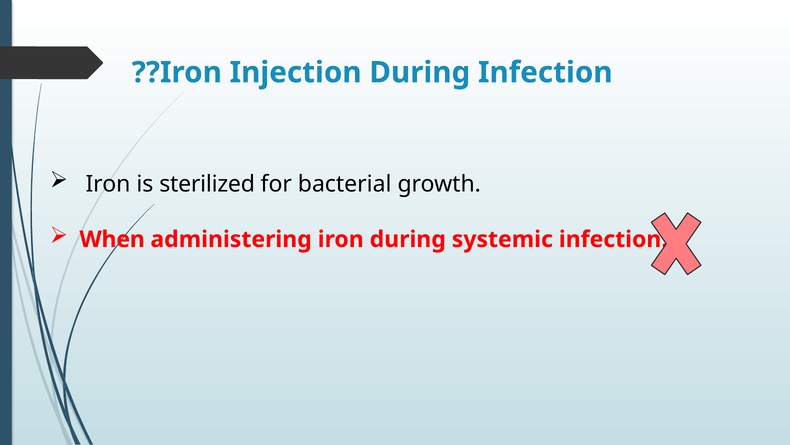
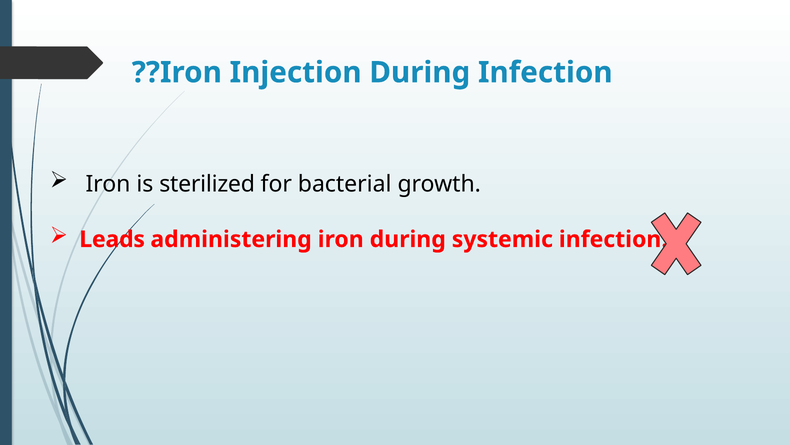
When: When -> Leads (112, 239)
